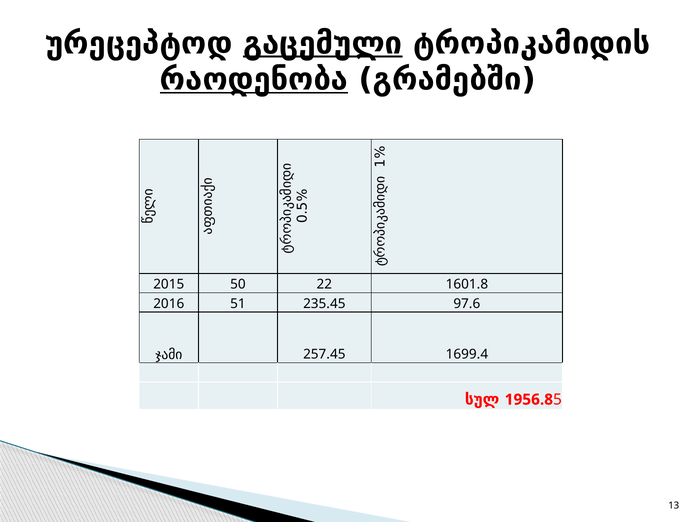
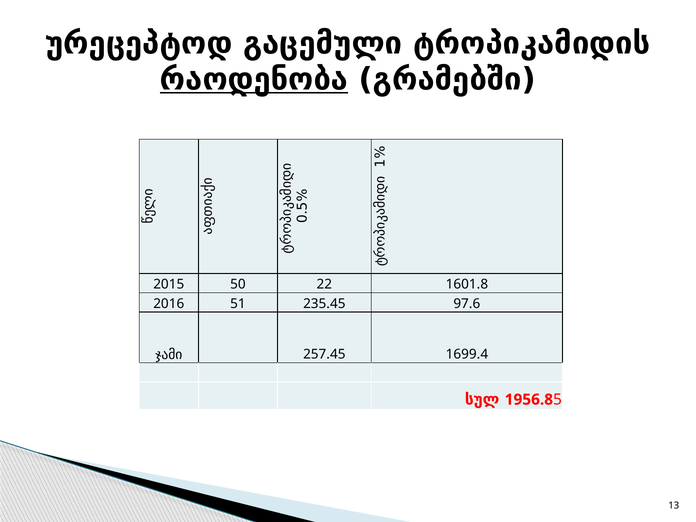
გაცემული underline: present -> none (323, 43)
